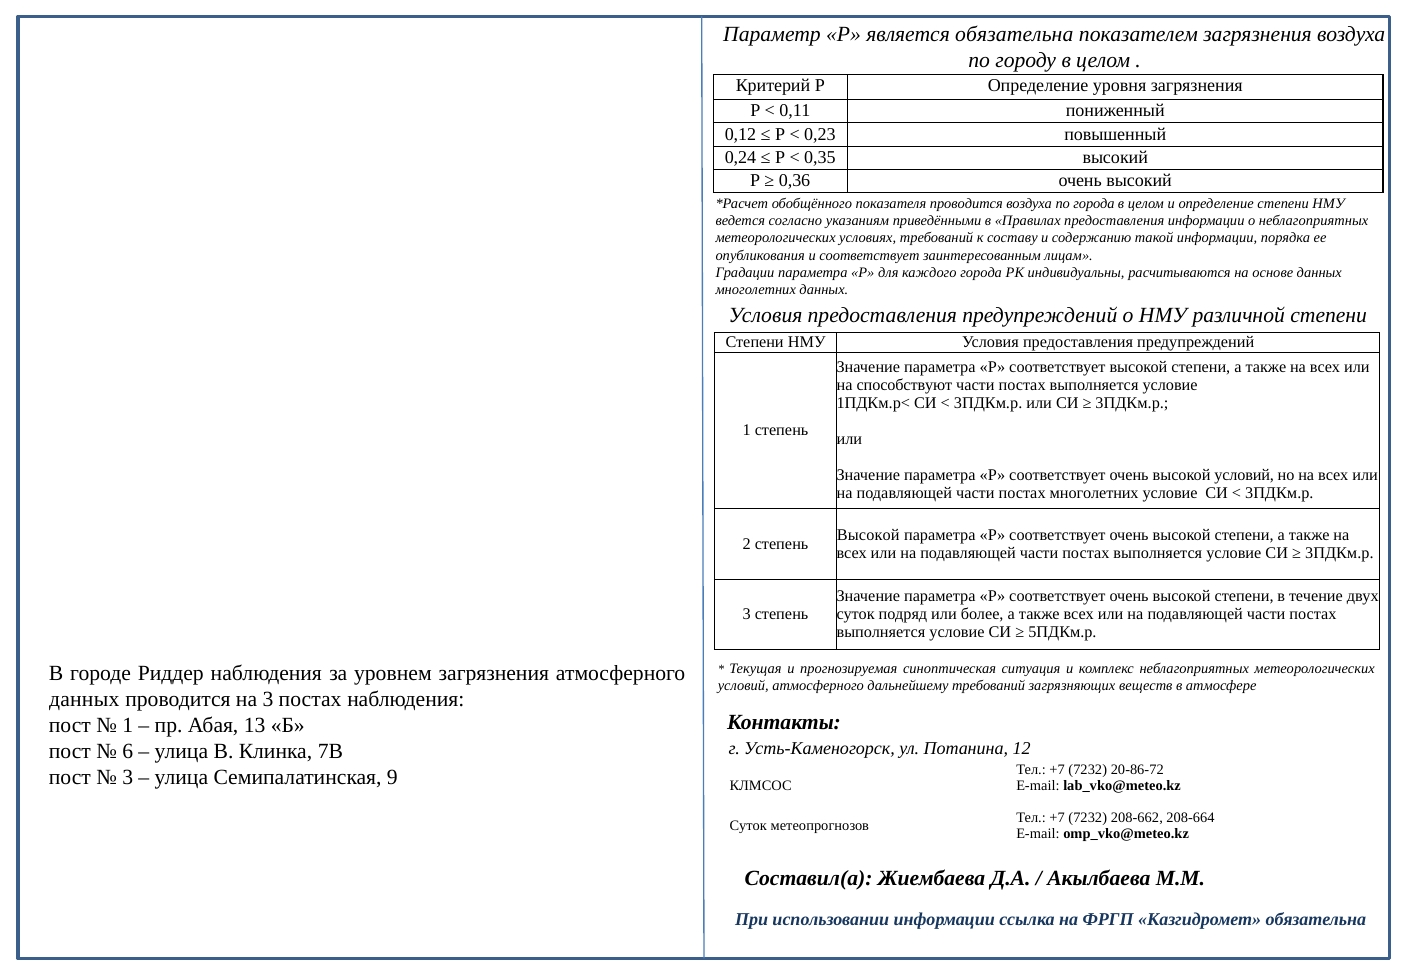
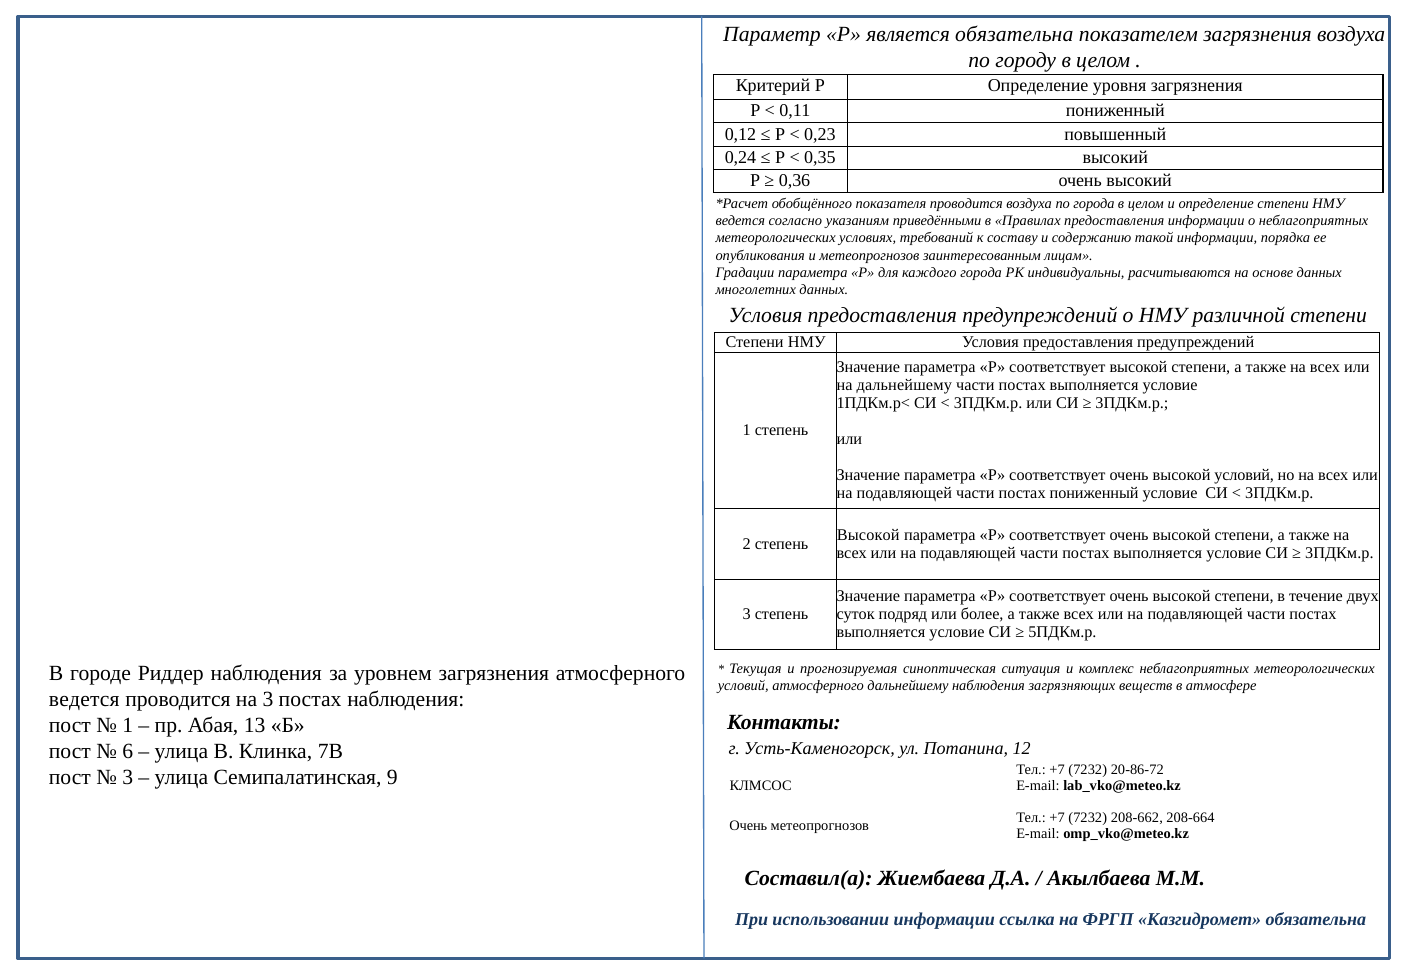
и соответствует: соответствует -> метеопрогнозов (869, 255)
на способствуют: способствуют -> дальнейшему (904, 385)
постах многолетних: многолетних -> пониженный (1094, 493)
дальнейшему требований: требований -> наблюдения (988, 686)
данных: данных -> ведется (84, 699)
Суток: Суток -> Очень (748, 825)
